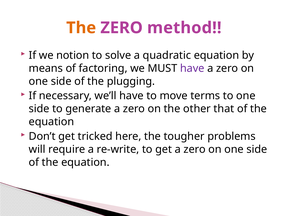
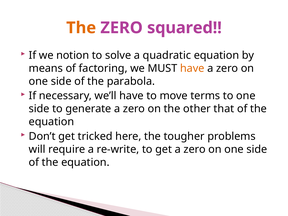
method: method -> squared (184, 28)
have colour: purple -> orange (192, 68)
plugging: plugging -> parabola (131, 81)
